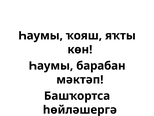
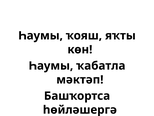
барабан: барабан -> ҡабатла (101, 65)
